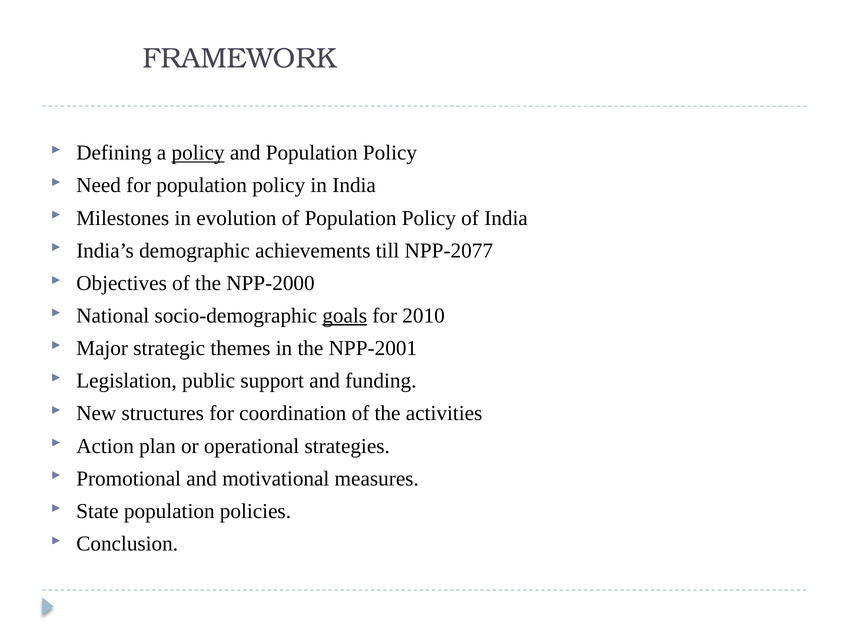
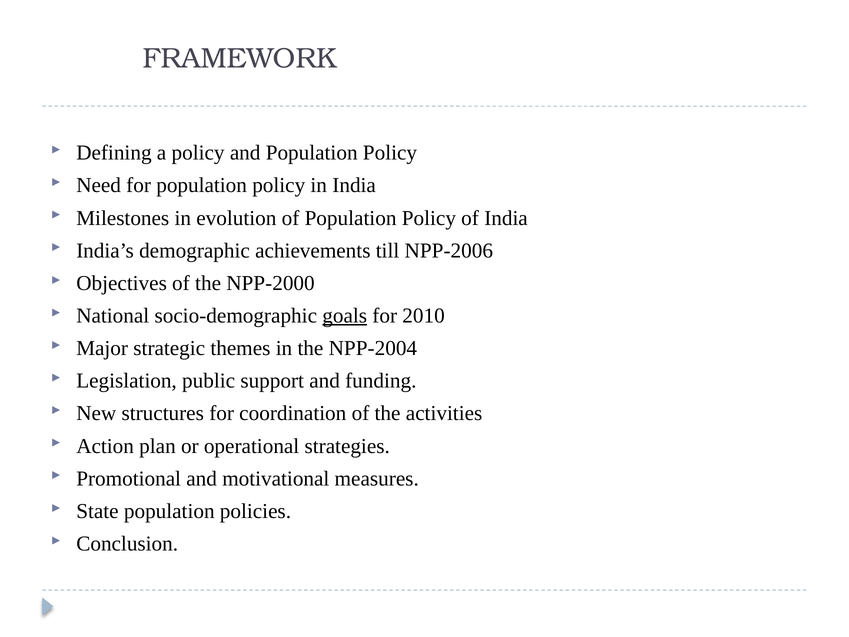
policy underline: present -> none (198, 153)
NPP-2077: NPP-2077 -> NPP-2006 (449, 251)
NPP-2001: NPP-2001 -> NPP-2004 (373, 348)
